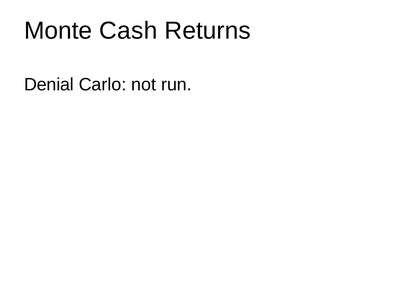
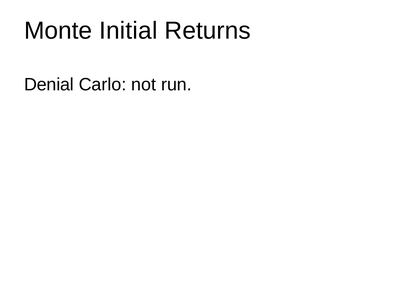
Cash: Cash -> Initial (128, 31)
